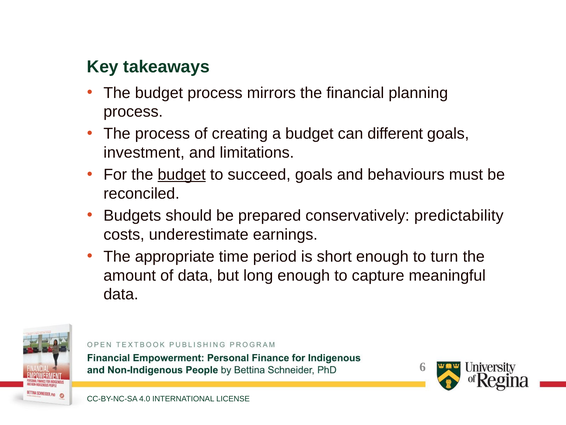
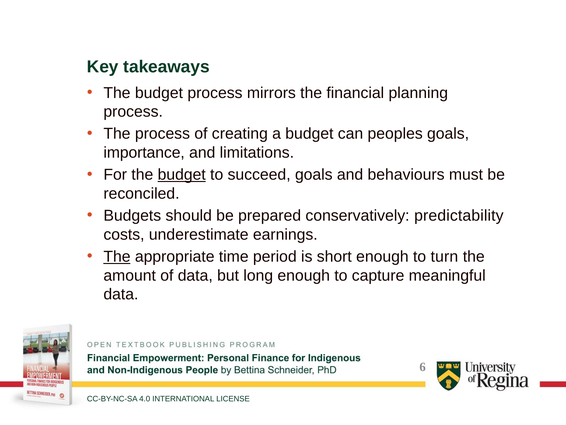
different: different -> peoples (395, 134)
investment: investment -> importance (144, 153)
The underline: none -> present (117, 256)
